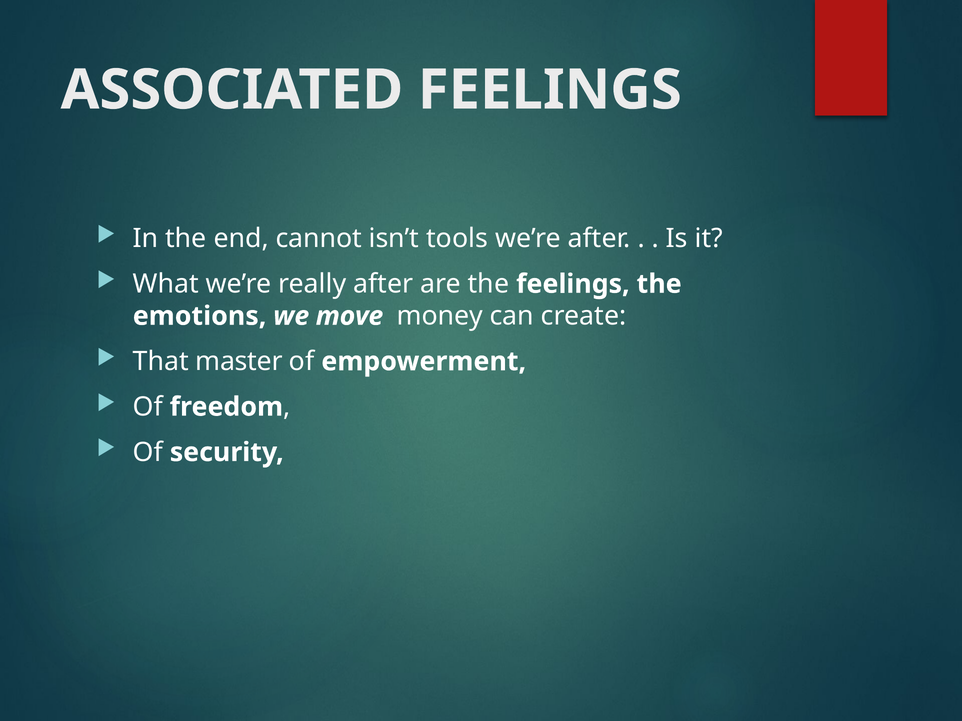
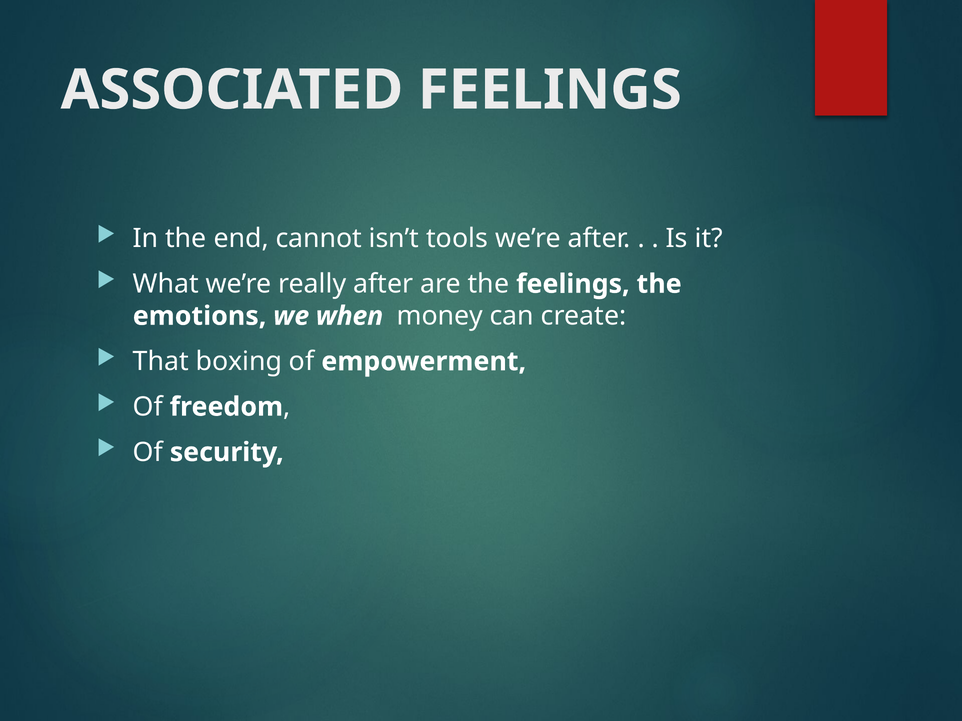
move: move -> when (350, 316)
master: master -> boxing (239, 362)
